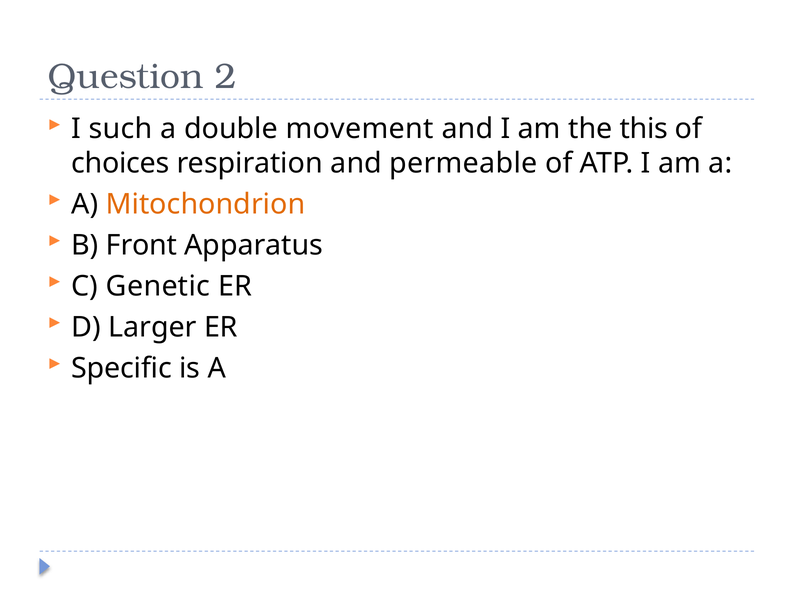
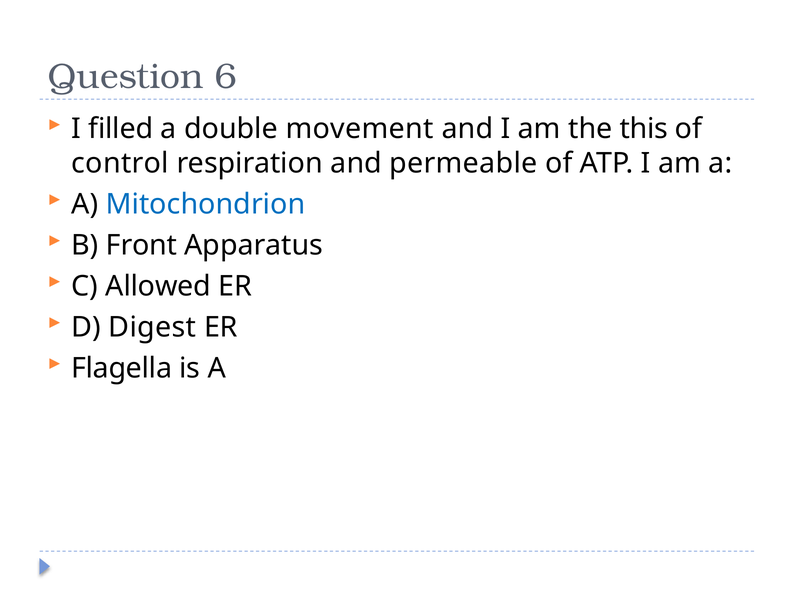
2: 2 -> 6 (226, 77)
such: such -> filled (121, 129)
choices: choices -> control (120, 163)
Mitochondrion colour: orange -> blue (206, 204)
Genetic: Genetic -> Allowed (158, 286)
Larger: Larger -> Digest (152, 327)
Specific: Specific -> Flagella (122, 368)
